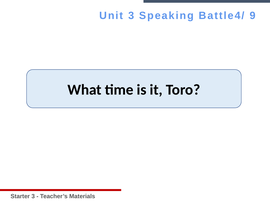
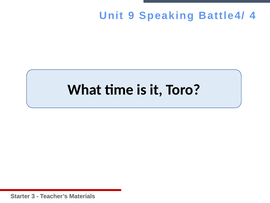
Unit 3: 3 -> 9 (131, 15)
9: 9 -> 4 (253, 15)
